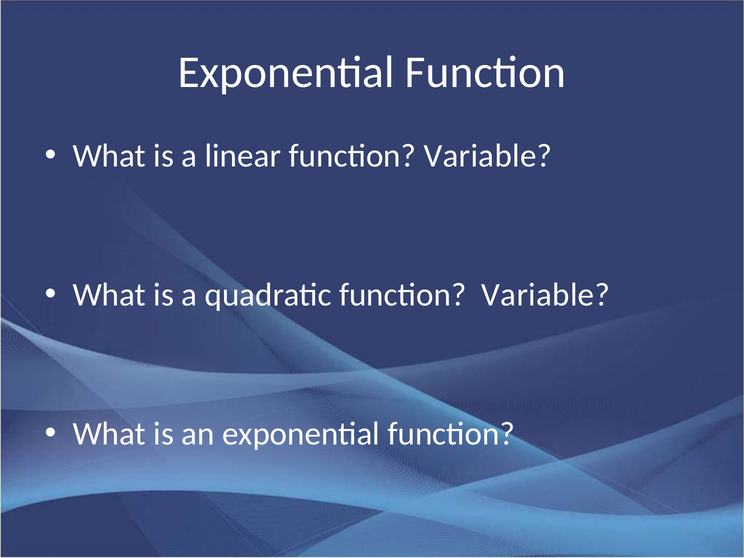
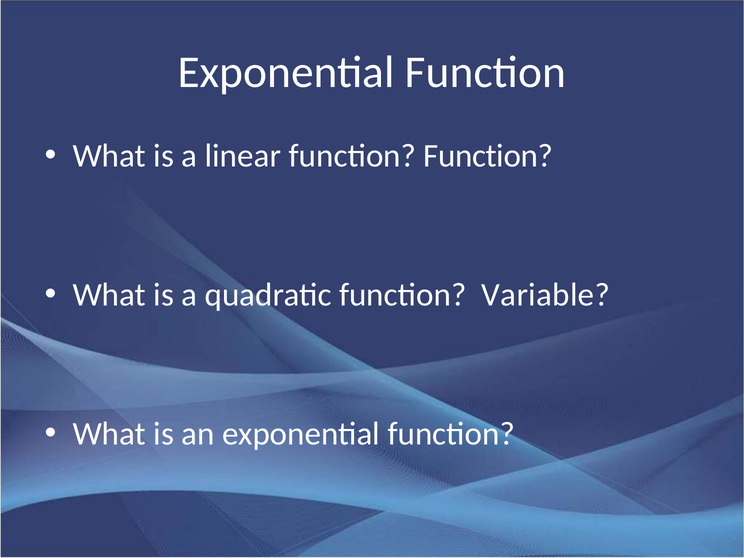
linear function Variable: Variable -> Function (488, 156)
